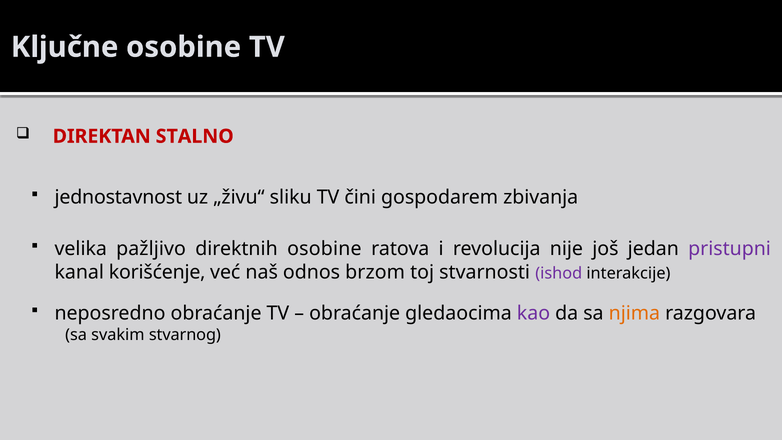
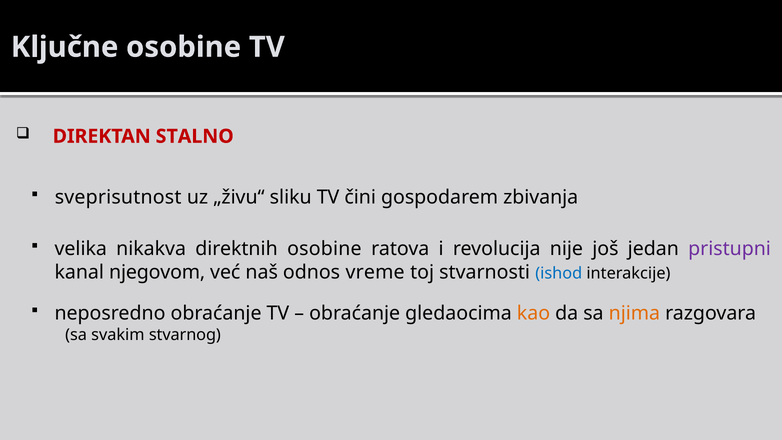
jednostavnost: jednostavnost -> sveprisutnost (118, 197)
pažljivo: pažljivo -> nikakva (151, 249)
korišćenje: korišćenje -> njegovom (157, 272)
brzom: brzom -> vreme (375, 272)
ishod colour: purple -> blue (559, 273)
kao colour: purple -> orange (533, 313)
